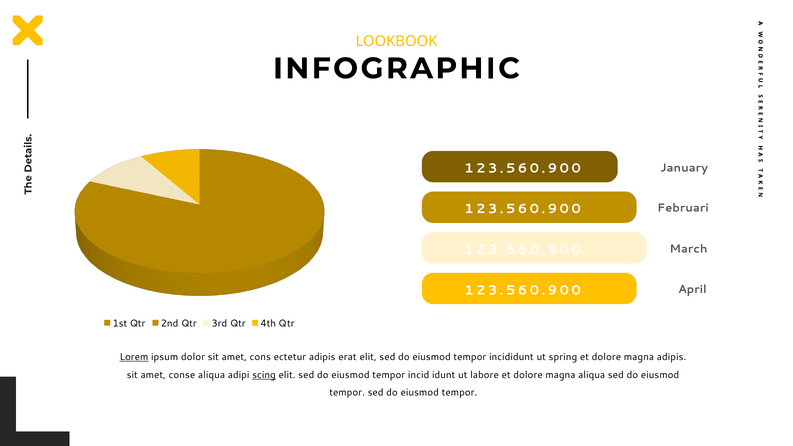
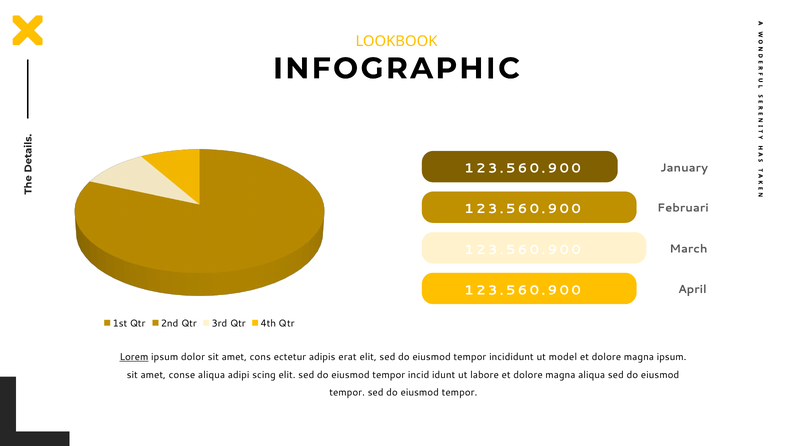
spring: spring -> model (563, 357)
magna adipis: adipis -> ipsum (672, 357)
scing underline: present -> none (264, 375)
